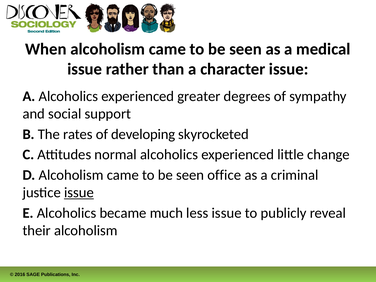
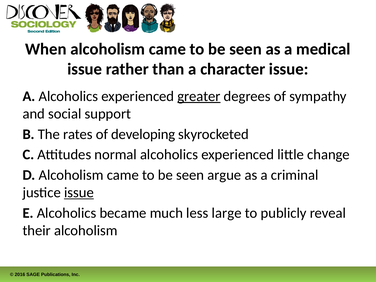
greater underline: none -> present (199, 96)
office: office -> argue (224, 175)
less issue: issue -> large (227, 213)
